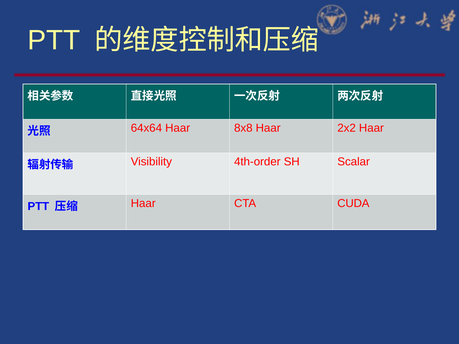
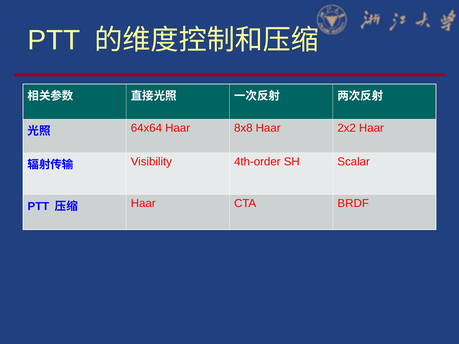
CUDA: CUDA -> BRDF (353, 204)
